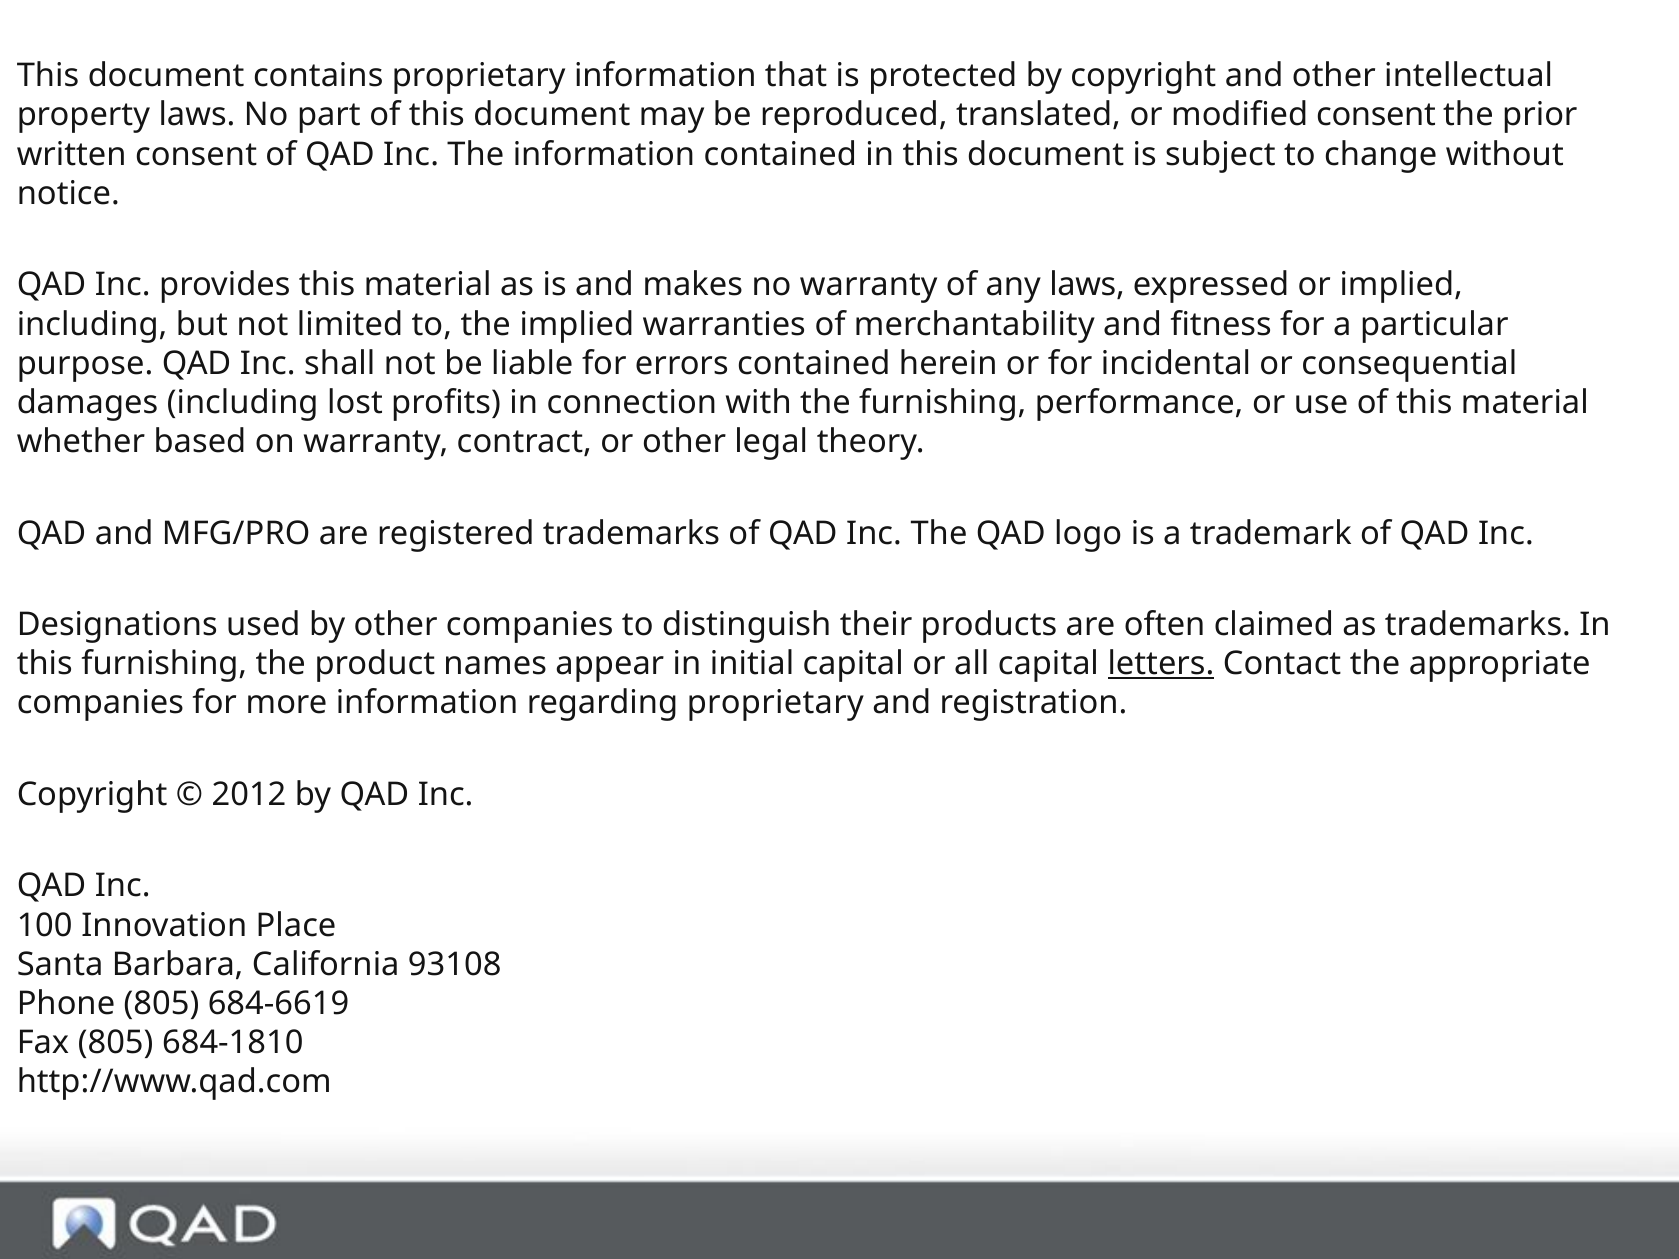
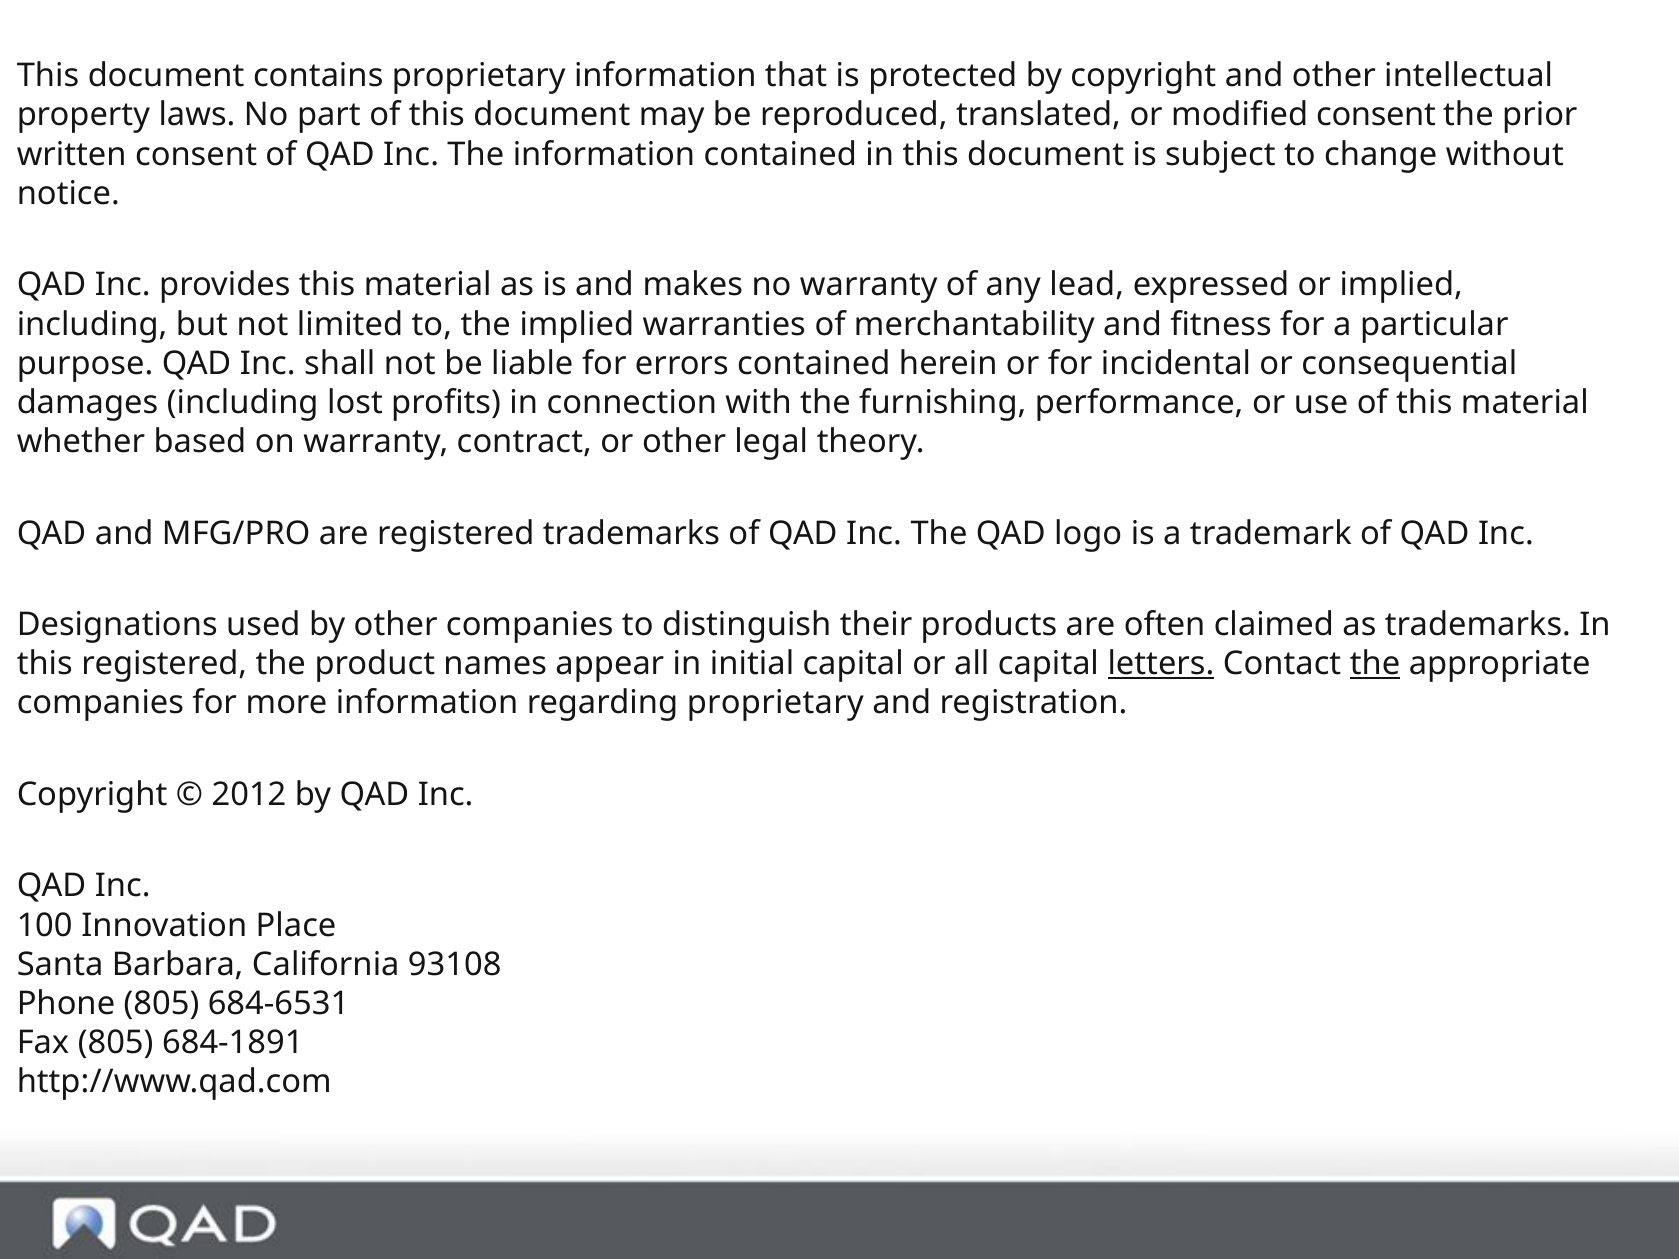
any laws: laws -> lead (1087, 285)
this furnishing: furnishing -> registered (164, 664)
the underline: none -> present (1375, 664)
684-6619: 684-6619 -> 684-6531 (279, 1004)
684-1810: 684-1810 -> 684-1891 (233, 1043)
